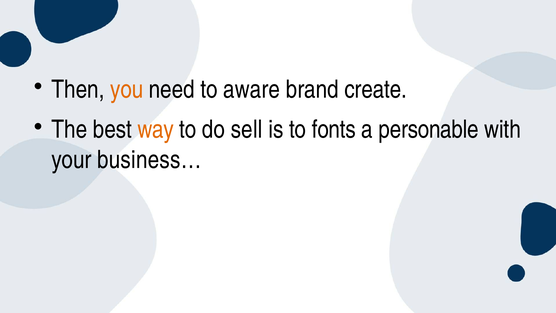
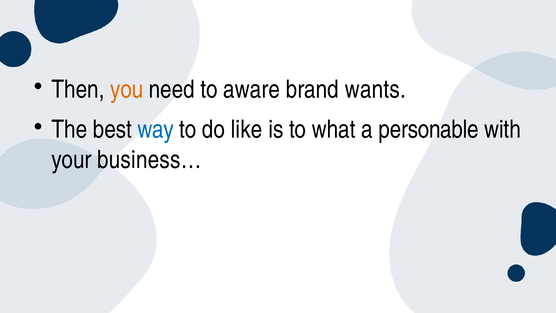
create: create -> wants (375, 89)
way colour: orange -> blue (156, 129)
sell: sell -> like (247, 129)
fonts: fonts -> what (334, 129)
